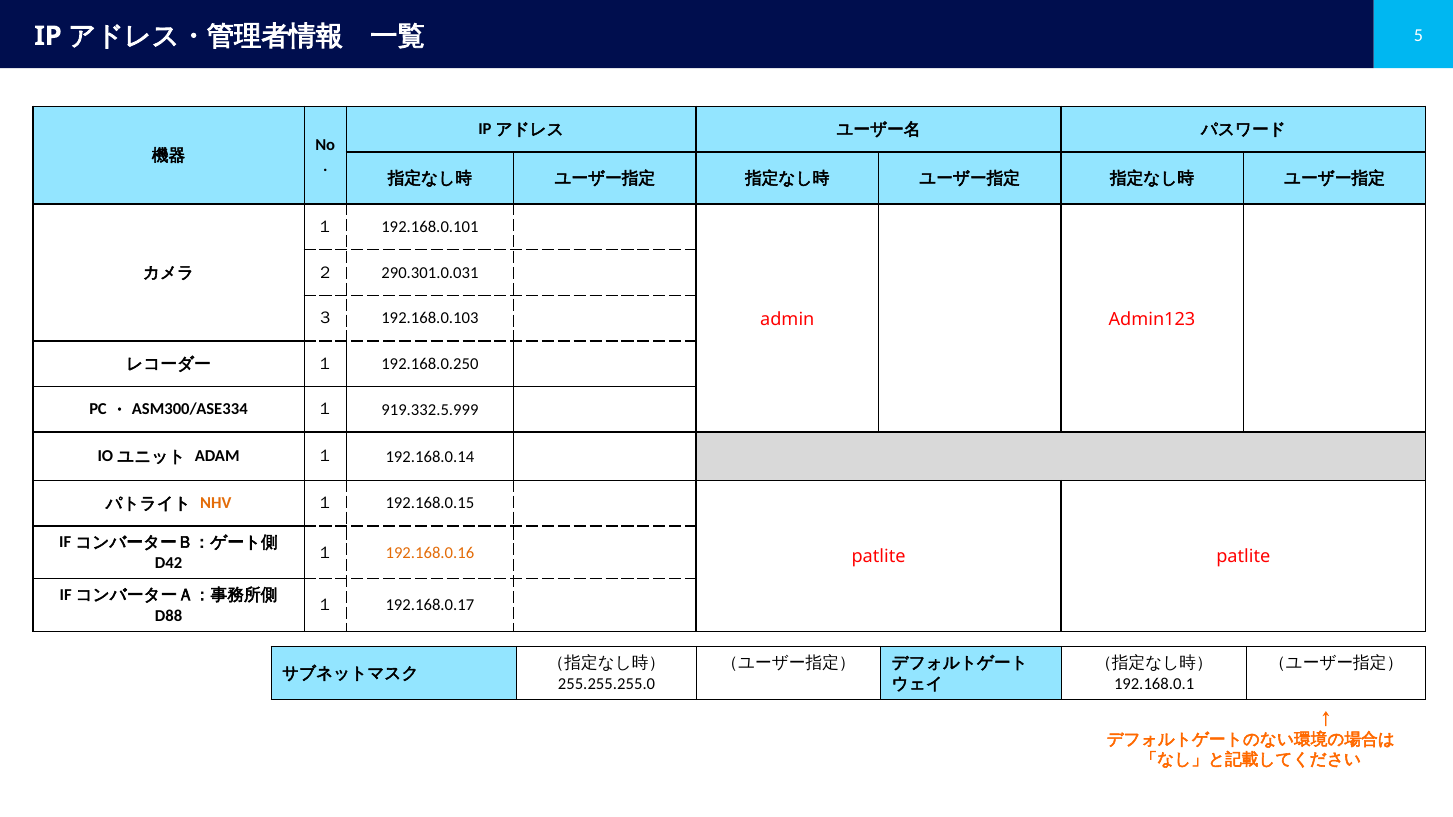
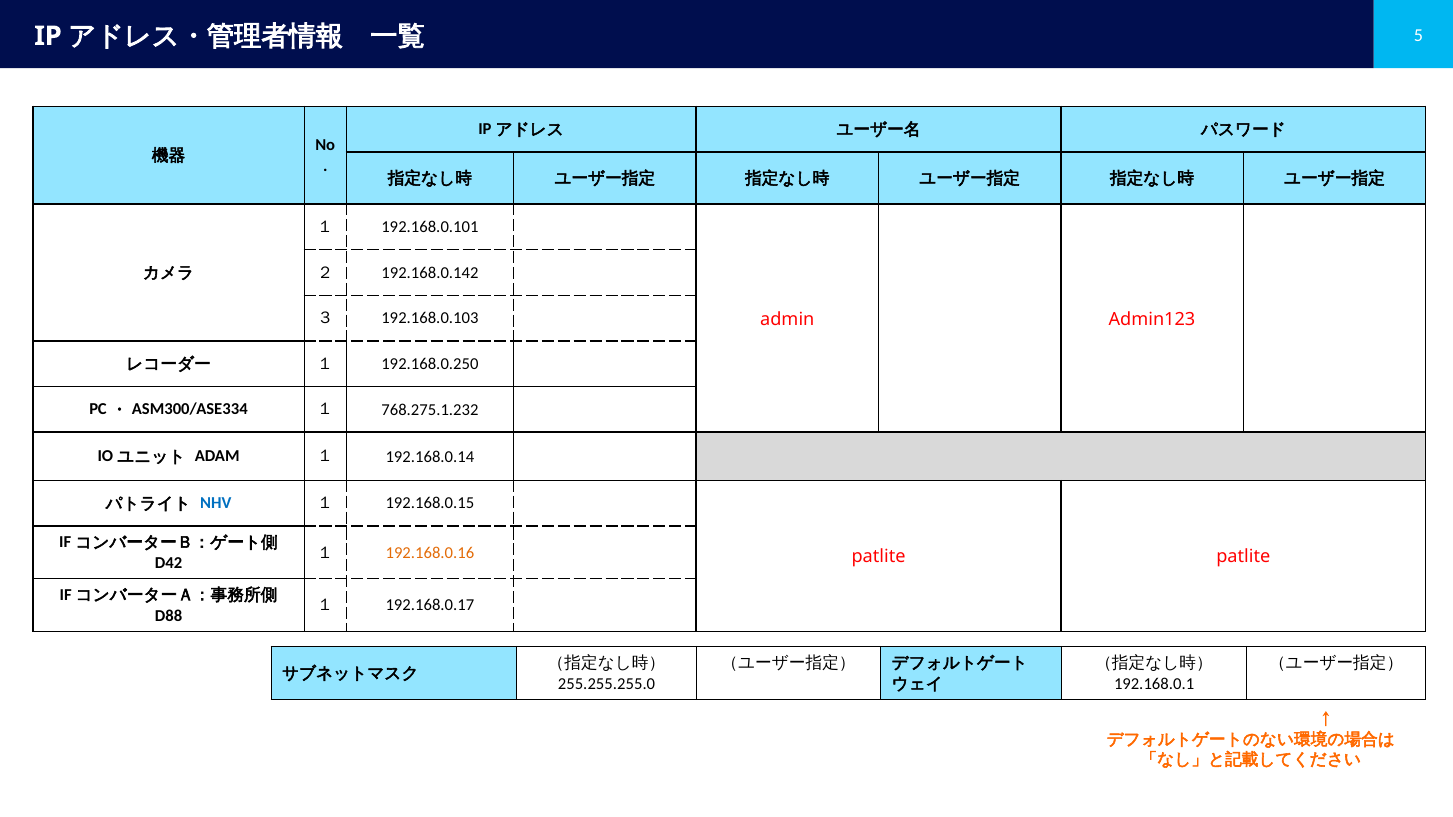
290.301.0.031: 290.301.0.031 -> 192.168.0.142 (430, 273)
919.332.5.999: 919.332.5.999 -> 768.275.1.232 (430, 410)
NHV colour: orange -> blue (216, 504)
